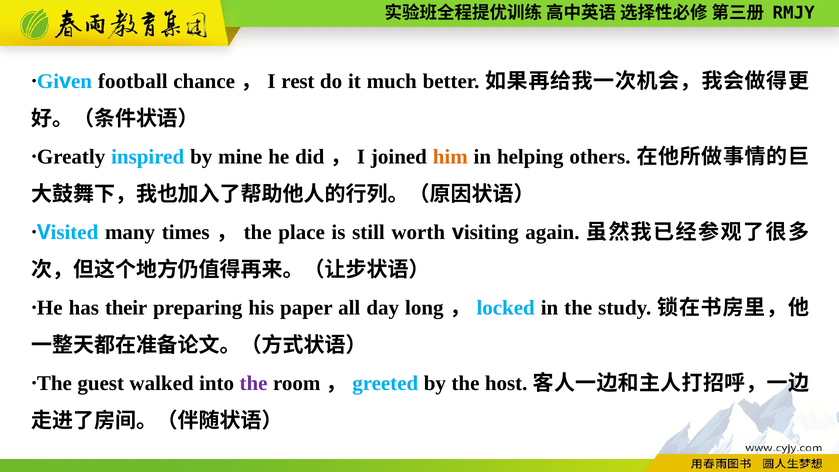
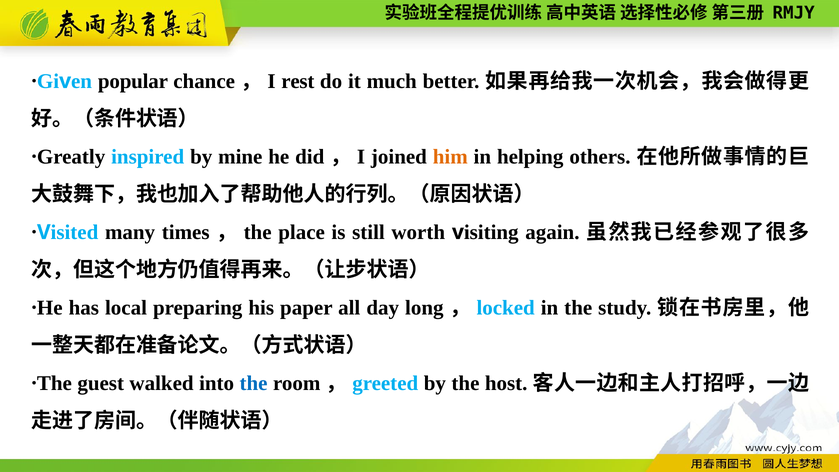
football: football -> popular (133, 81)
their: their -> local (126, 308)
the colour: purple -> blue (254, 383)
